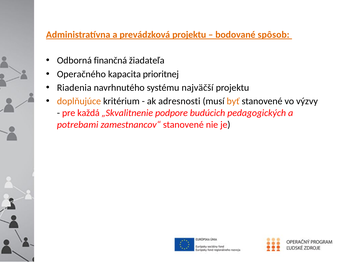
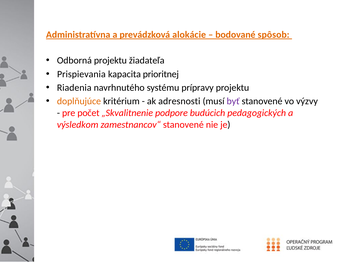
prevádzková projektu: projektu -> alokácie (189, 35)
Odborná finančná: finančná -> projektu (110, 60)
Operačného: Operačného -> Prispievania (81, 74)
najväčší: najväčší -> prípravy (198, 88)
byť colour: orange -> purple (233, 101)
každá: každá -> počet (88, 113)
potrebami: potrebami -> výsledkom (78, 124)
